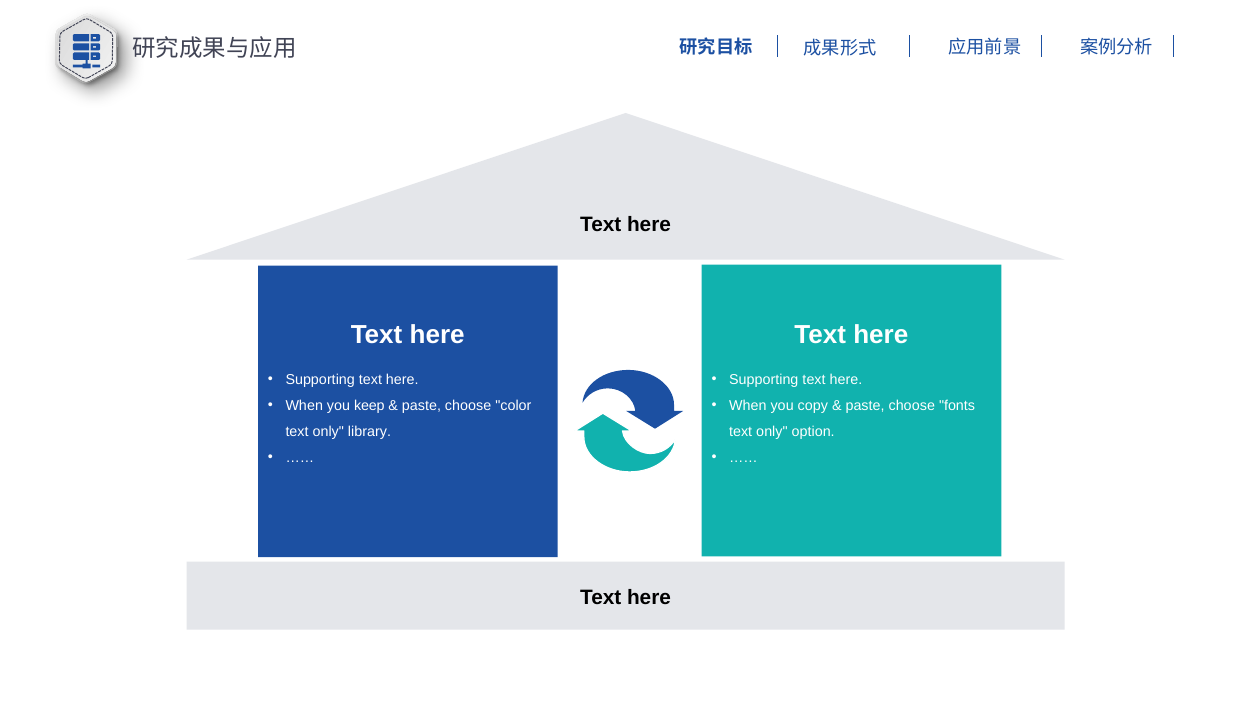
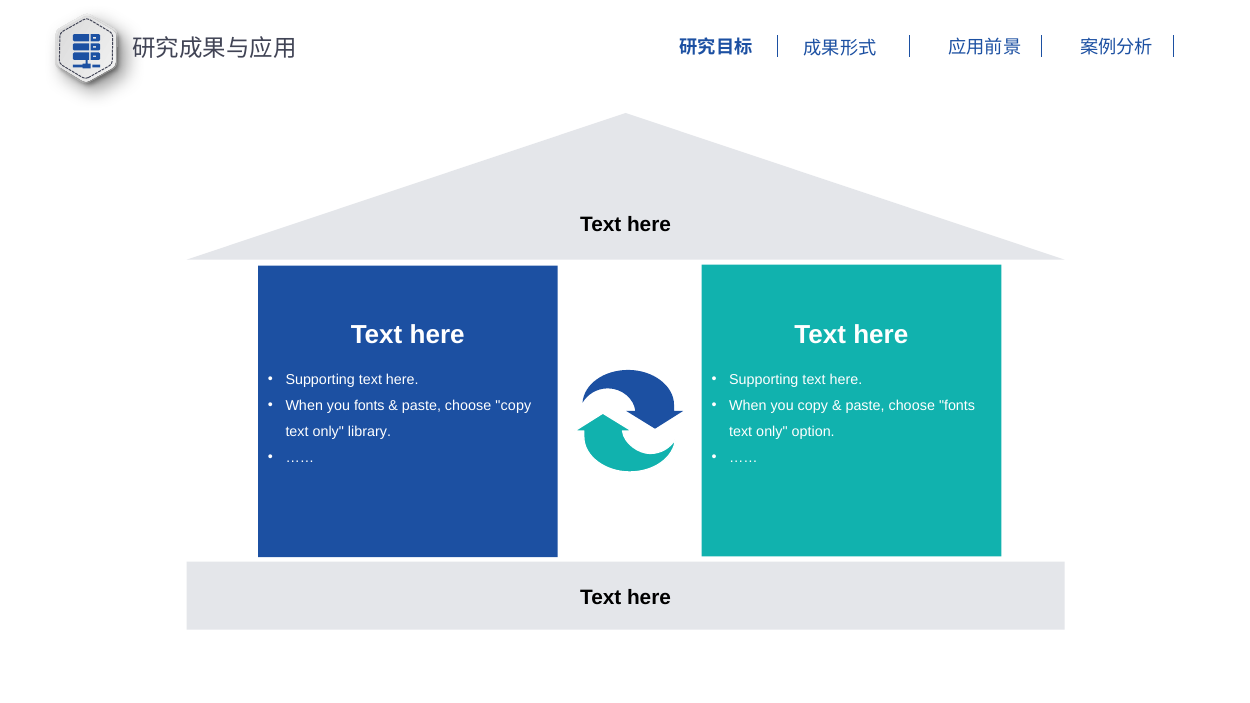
you keep: keep -> fonts (369, 406)
choose color: color -> copy (513, 406)
